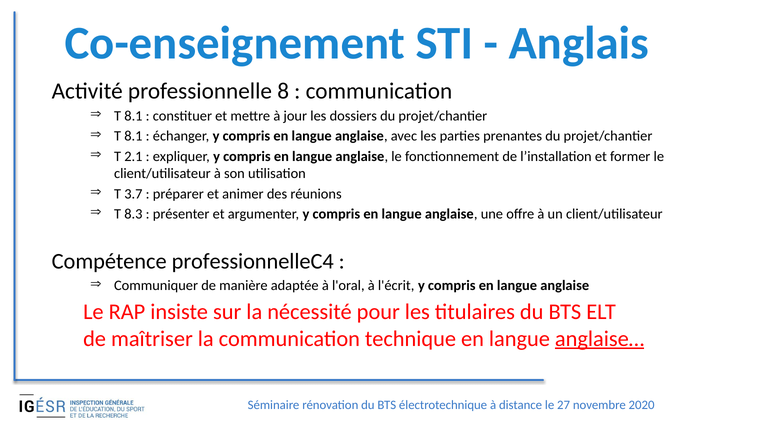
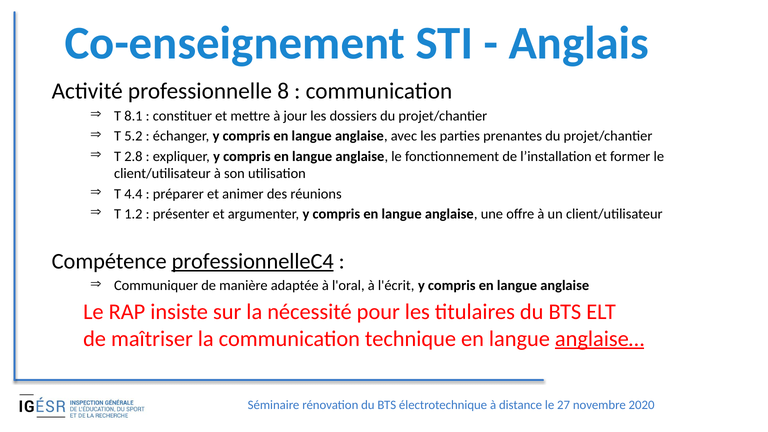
8.1: 8.1 -> 5.2 (133, 136)
2.1: 2.1 -> 2.8 (133, 156)
3.7: 3.7 -> 4.4 (133, 194)
8.3: 8.3 -> 1.2 (133, 214)
professionnelleC4 underline: none -> present (253, 261)
